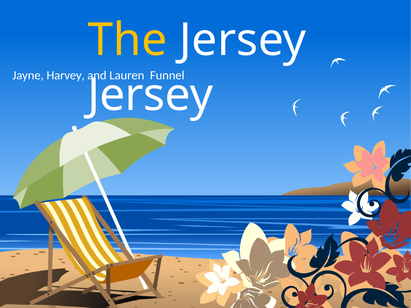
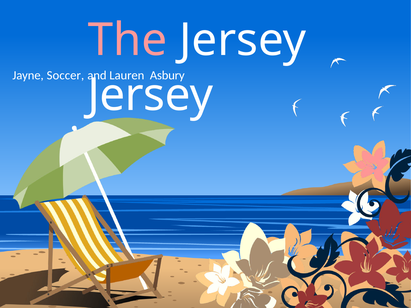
The colour: yellow -> pink (128, 40)
Harvey: Harvey -> Soccer (65, 75)
Funnel: Funnel -> Asbury (167, 75)
